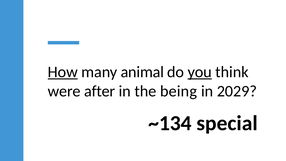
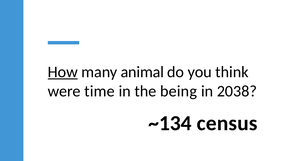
you underline: present -> none (200, 72)
after: after -> time (100, 91)
2029: 2029 -> 2038 (237, 91)
special: special -> census (227, 123)
